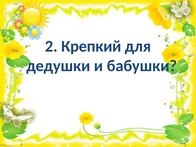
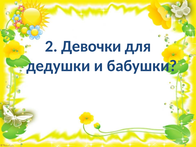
Крепкий: Крепкий -> Девочки (91, 46)
